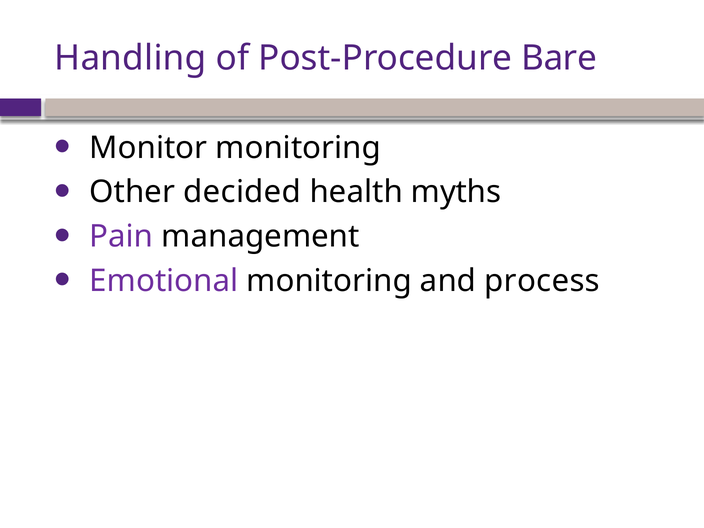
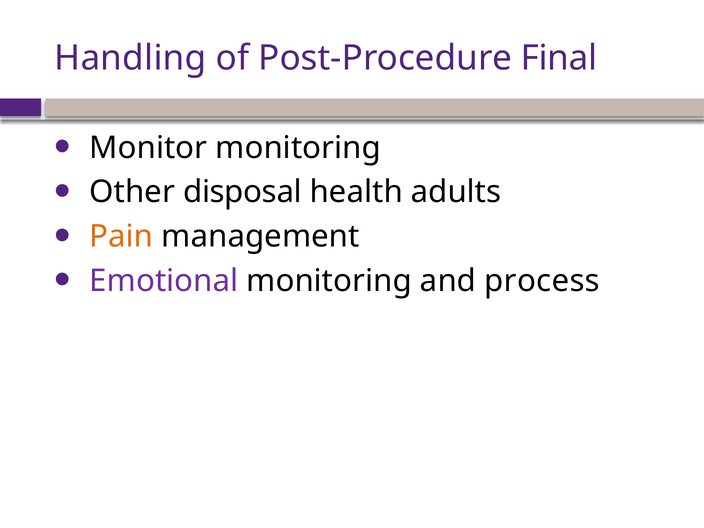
Bare: Bare -> Final (559, 58)
decided: decided -> disposal (243, 192)
myths: myths -> adults (456, 192)
Pain colour: purple -> orange (121, 236)
